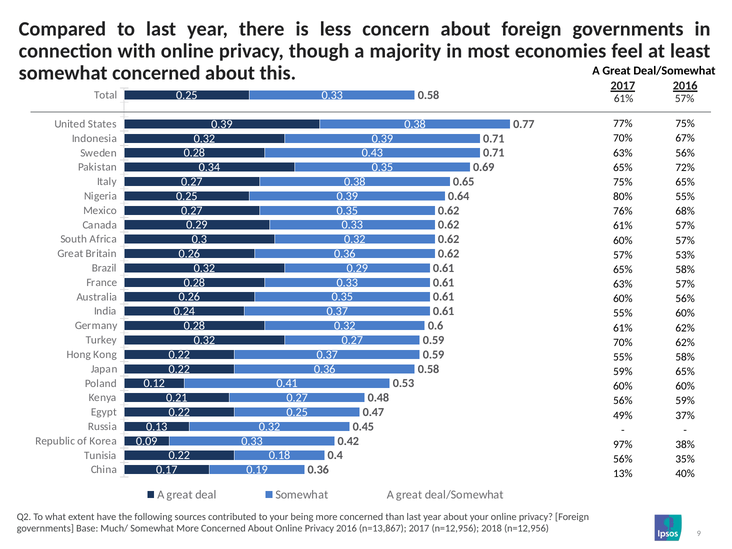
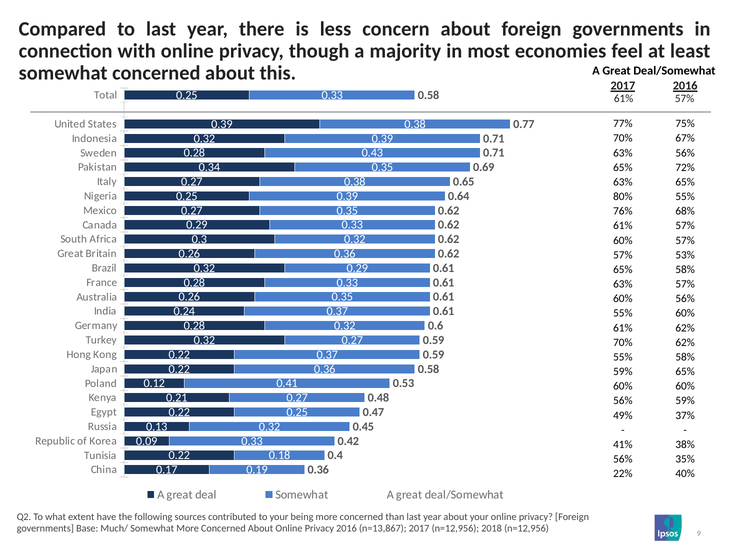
75%: 75% -> 63% (623, 182)
97%: 97% -> 41% (623, 445)
13%: 13% -> 22% (623, 474)
